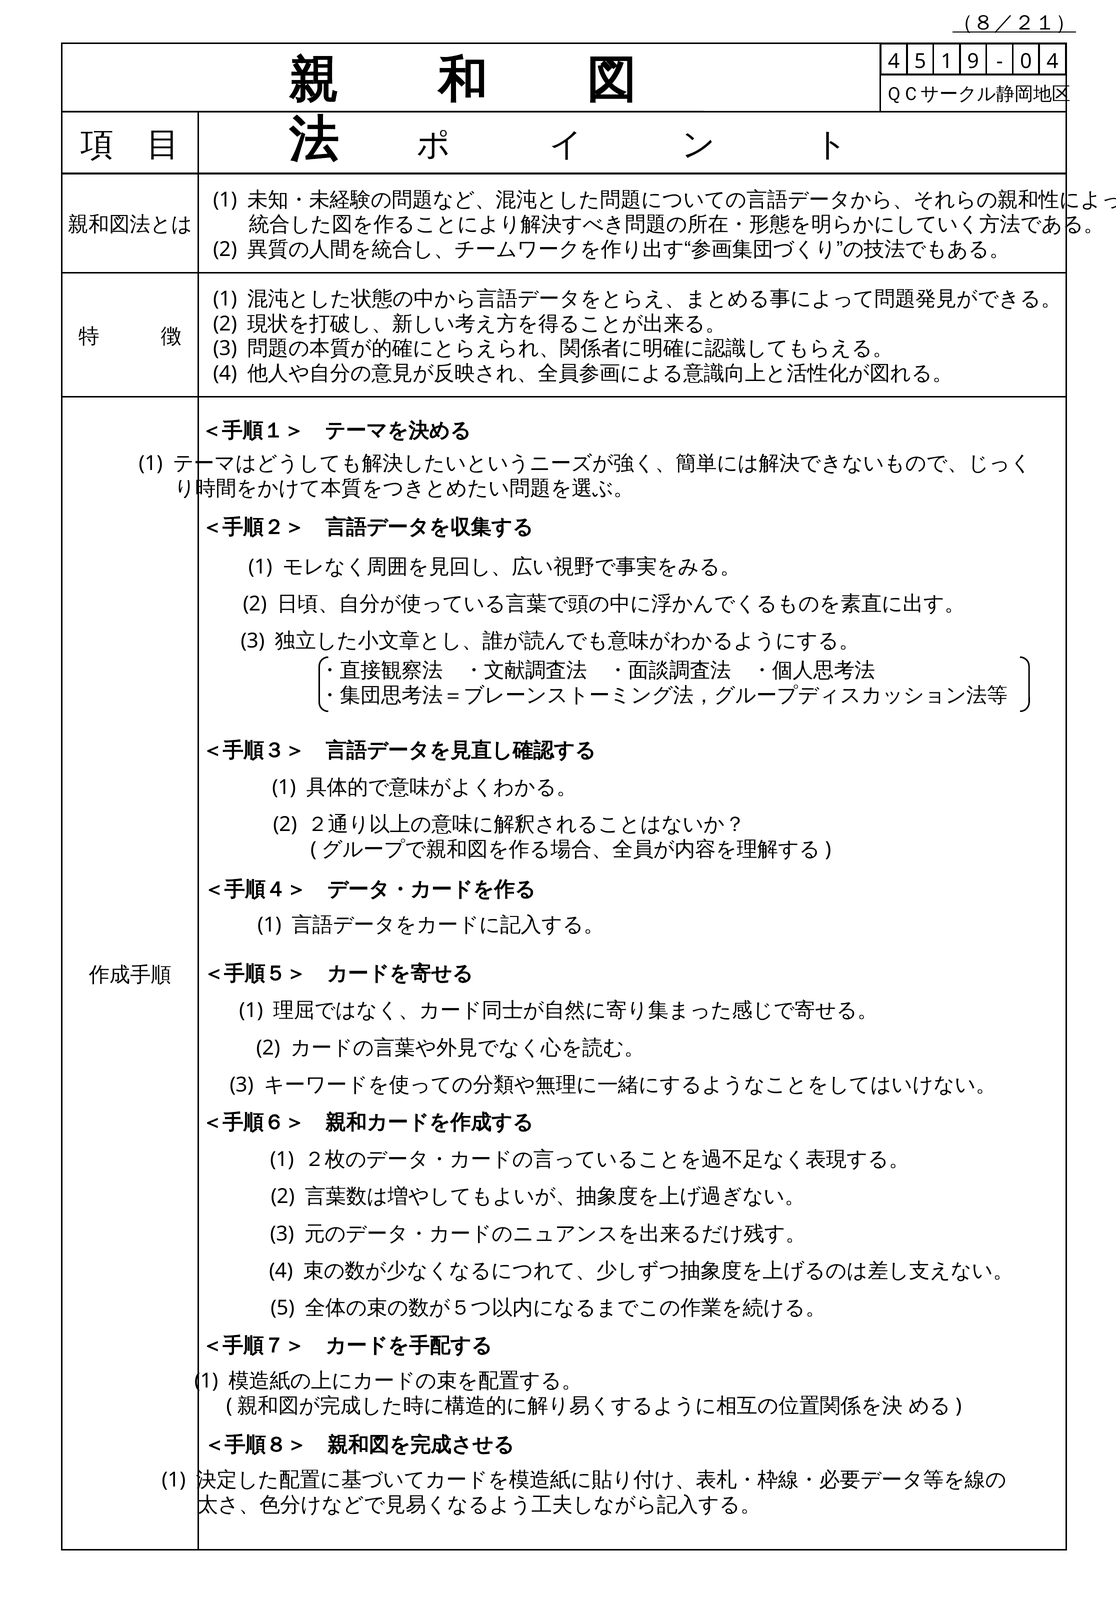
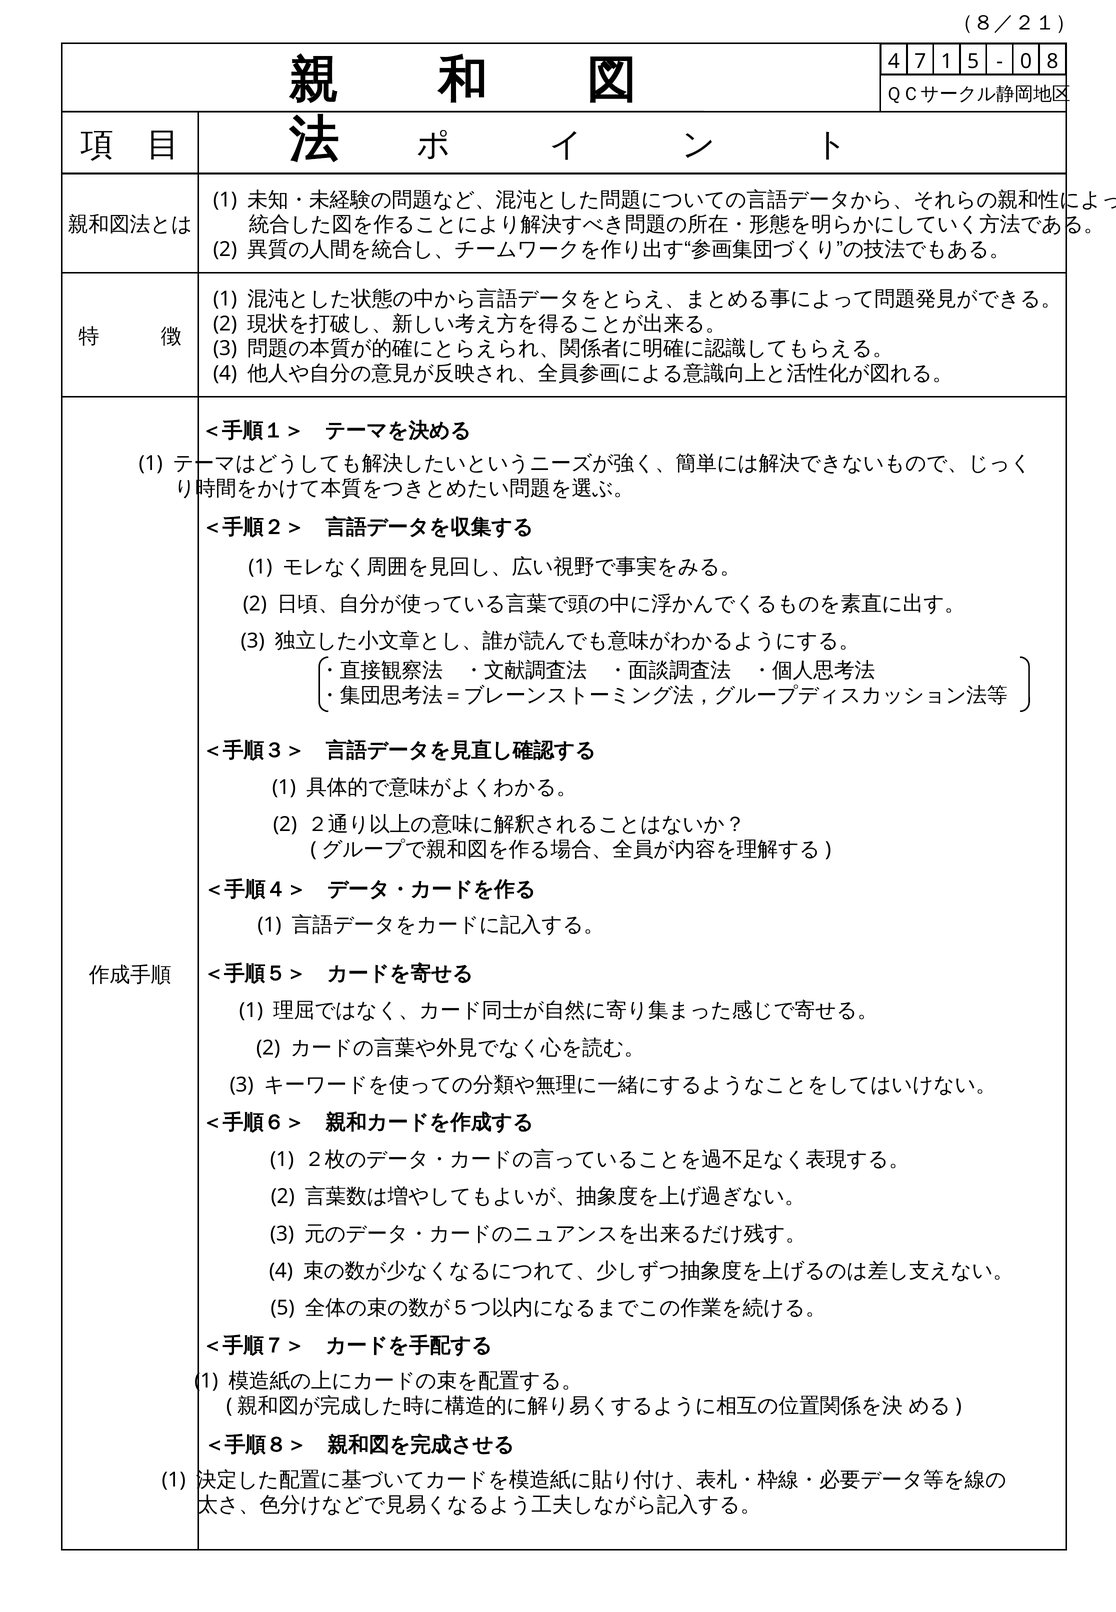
（８／２１） underline: present -> none (1014, 23)
4 5: 5 -> 7 (920, 62)
1 9: 9 -> 5 (973, 62)
0 4: 4 -> 8 (1052, 62)
